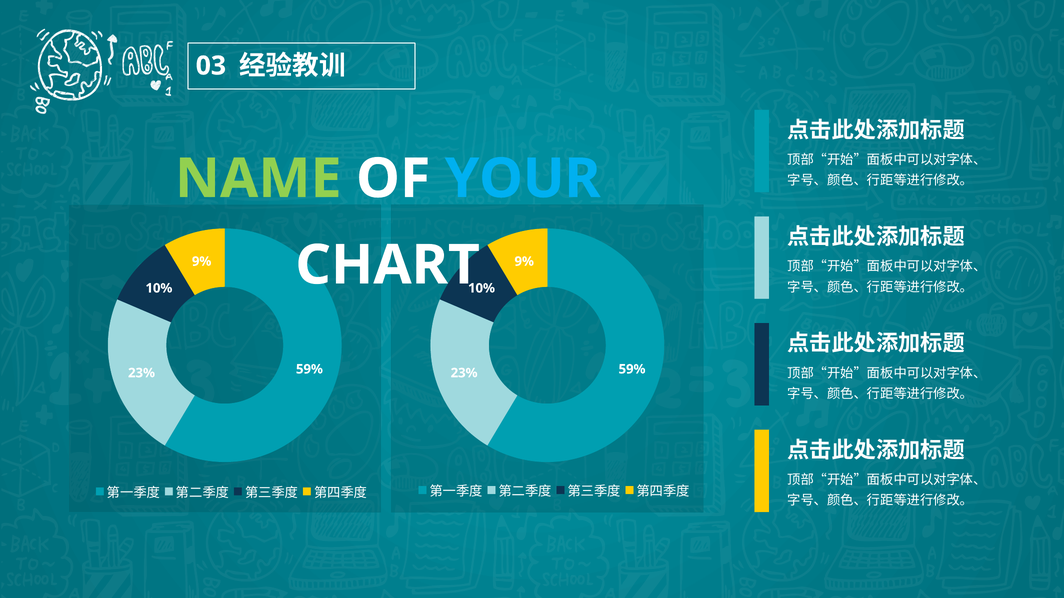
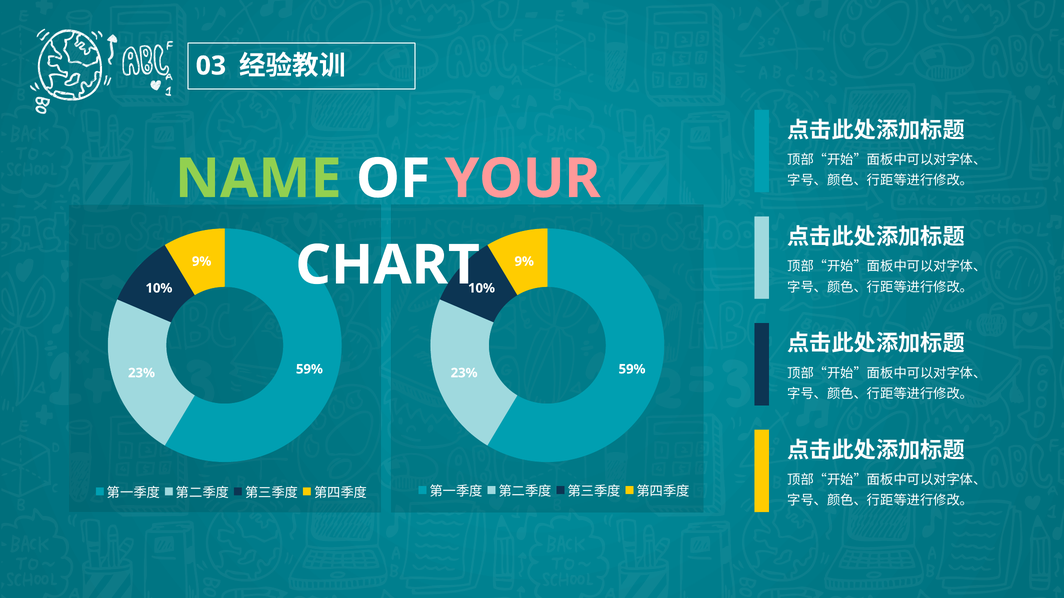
YOUR colour: light blue -> pink (523, 179)
